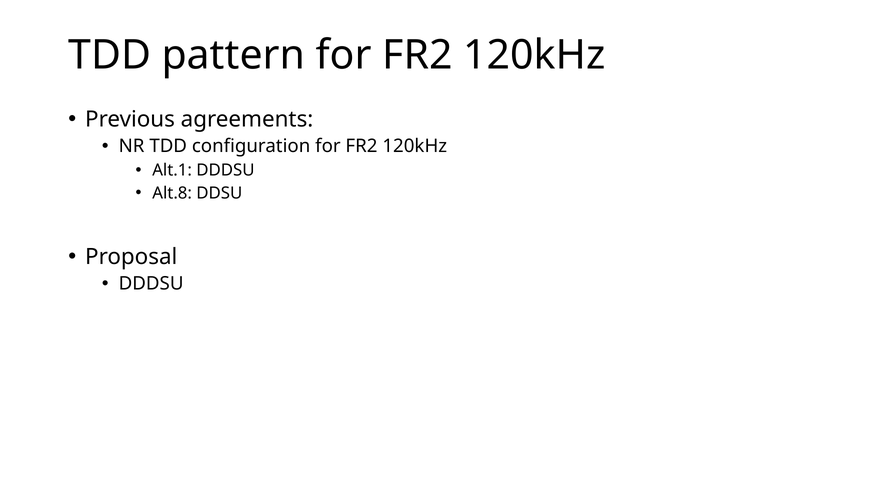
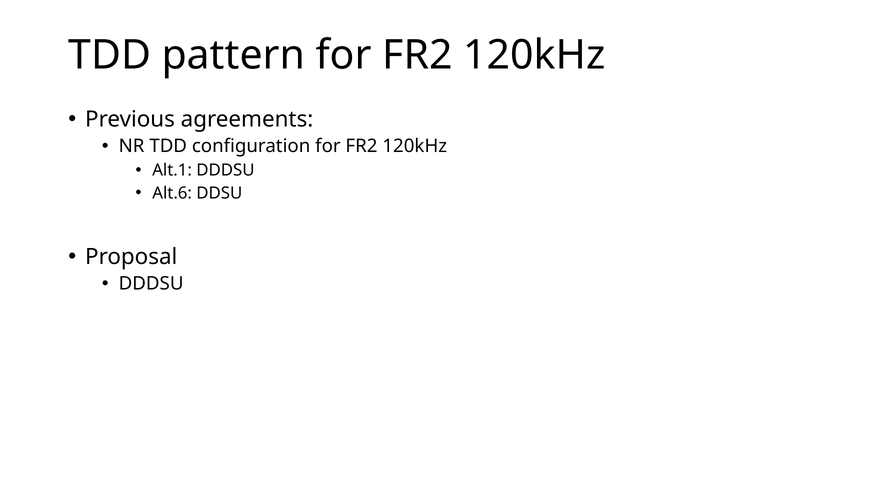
Alt.8: Alt.8 -> Alt.6 (172, 193)
